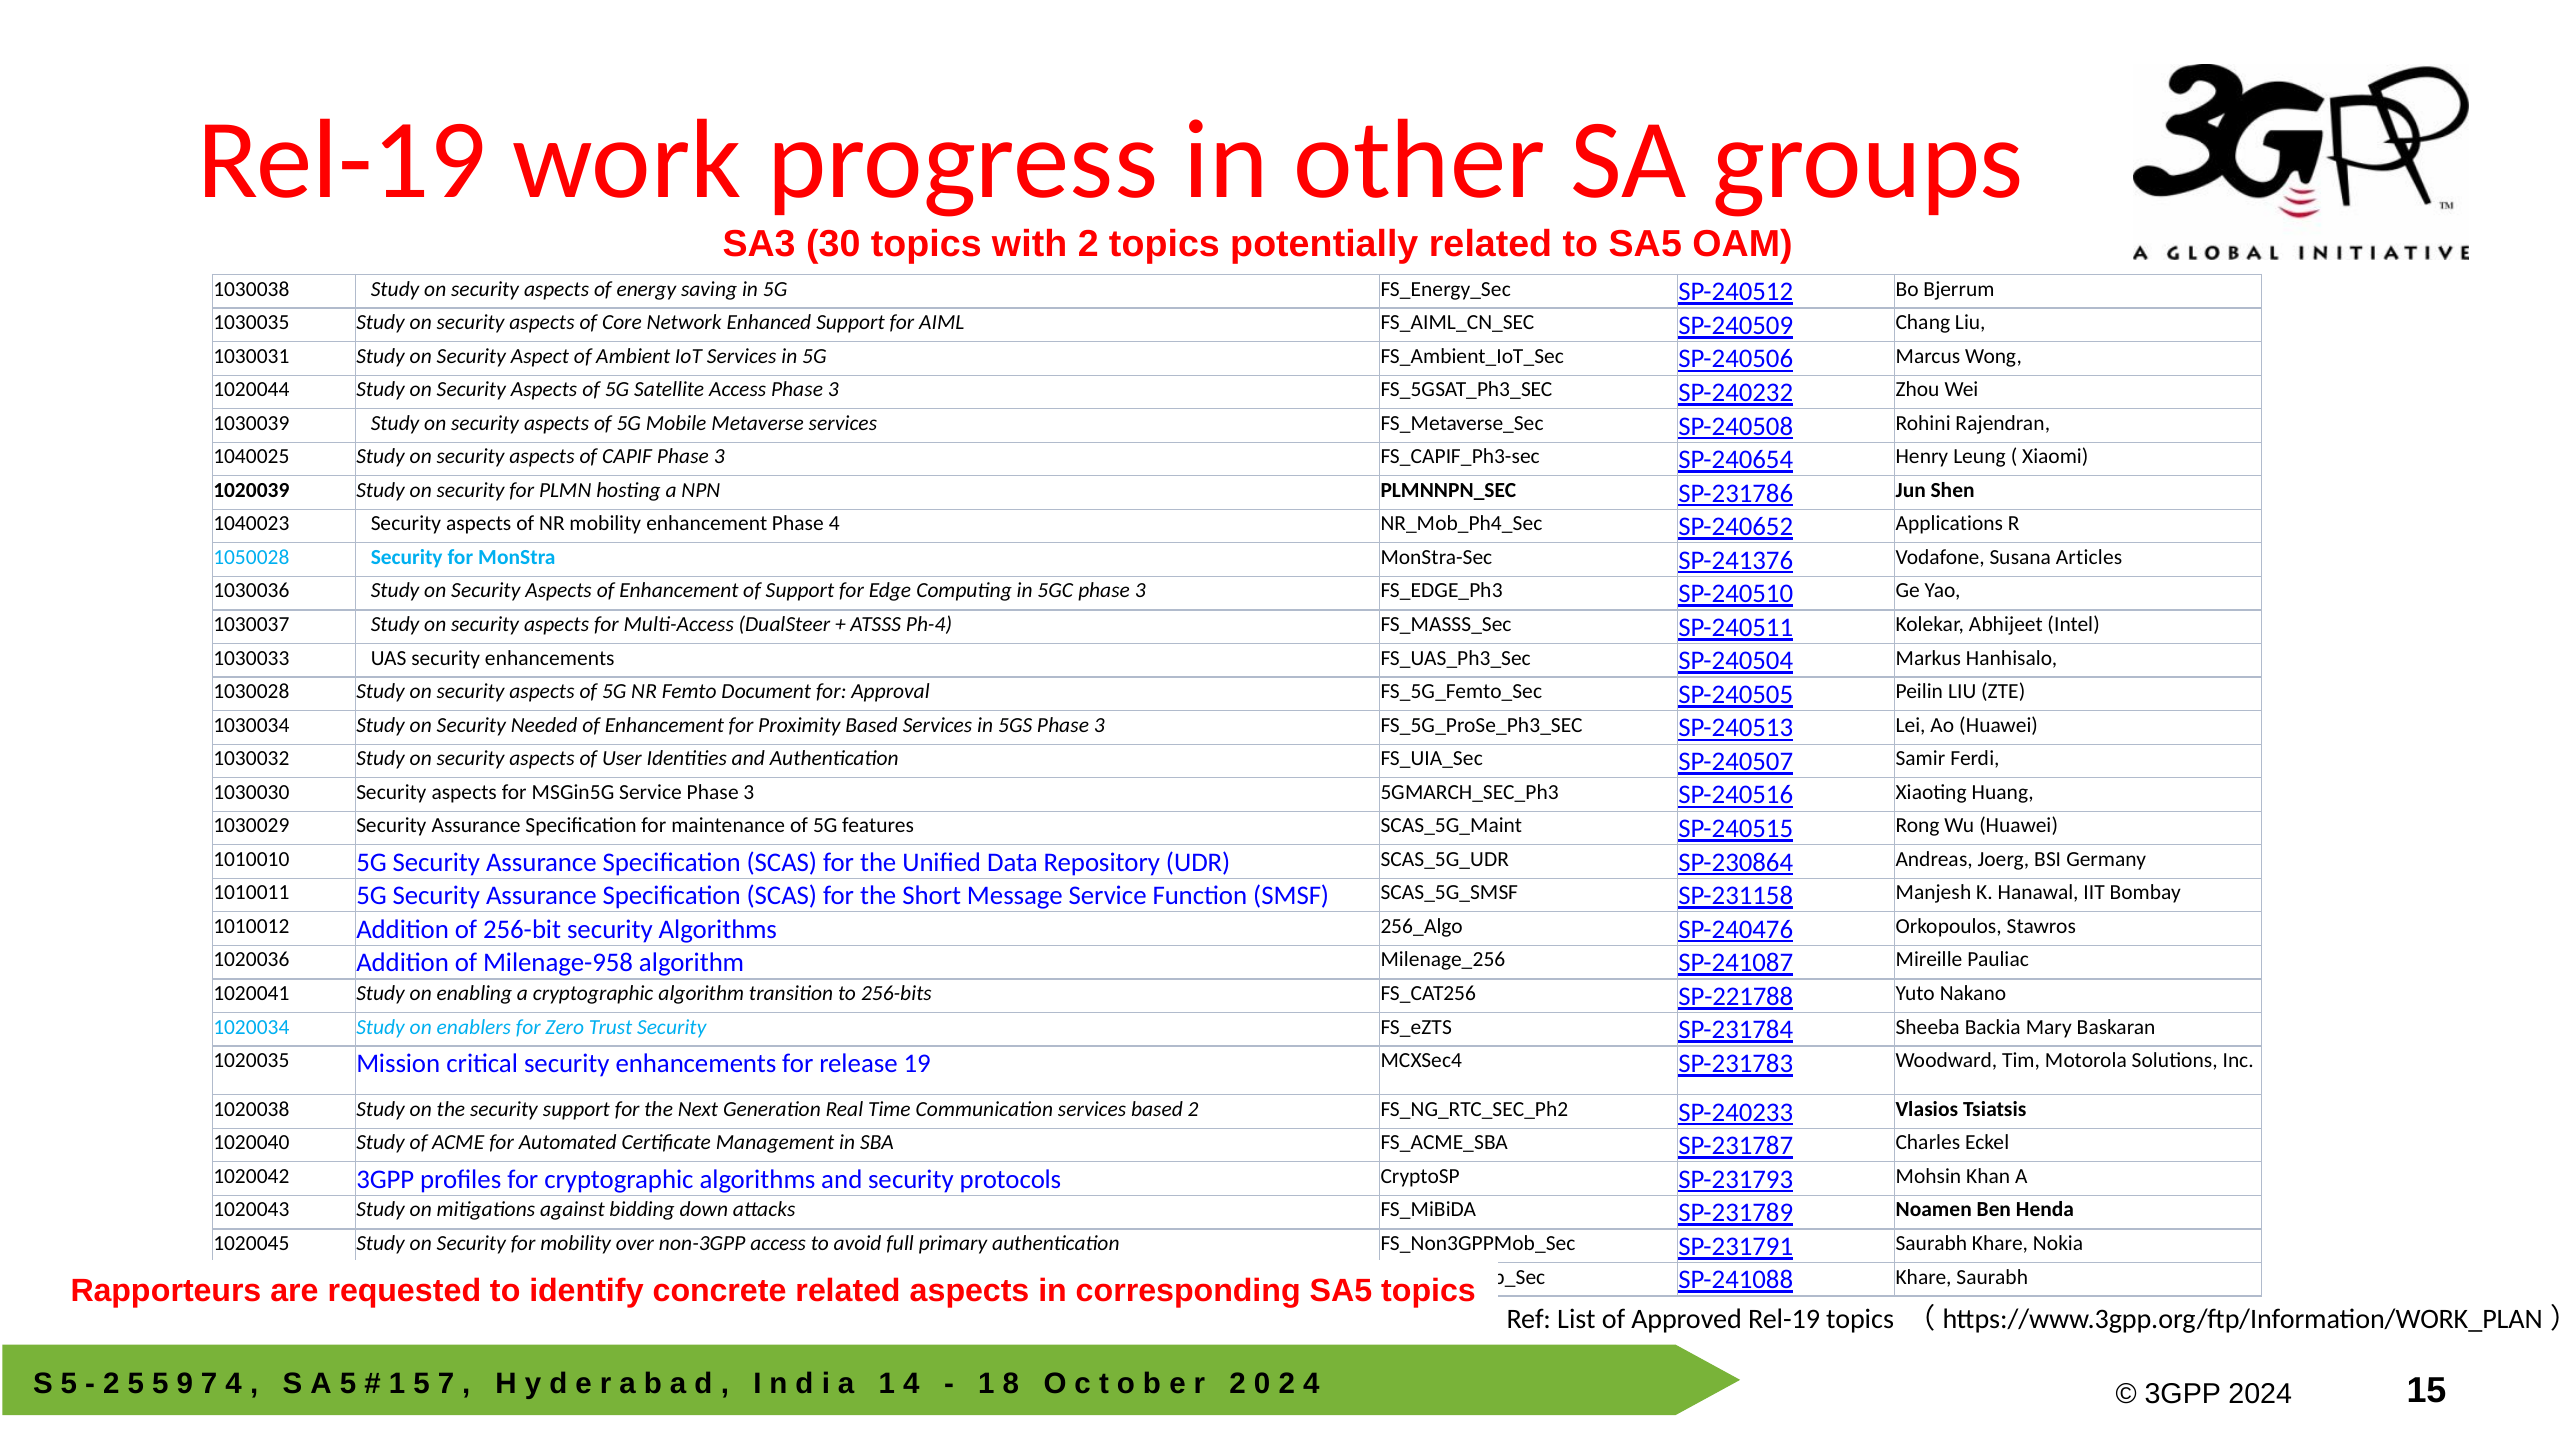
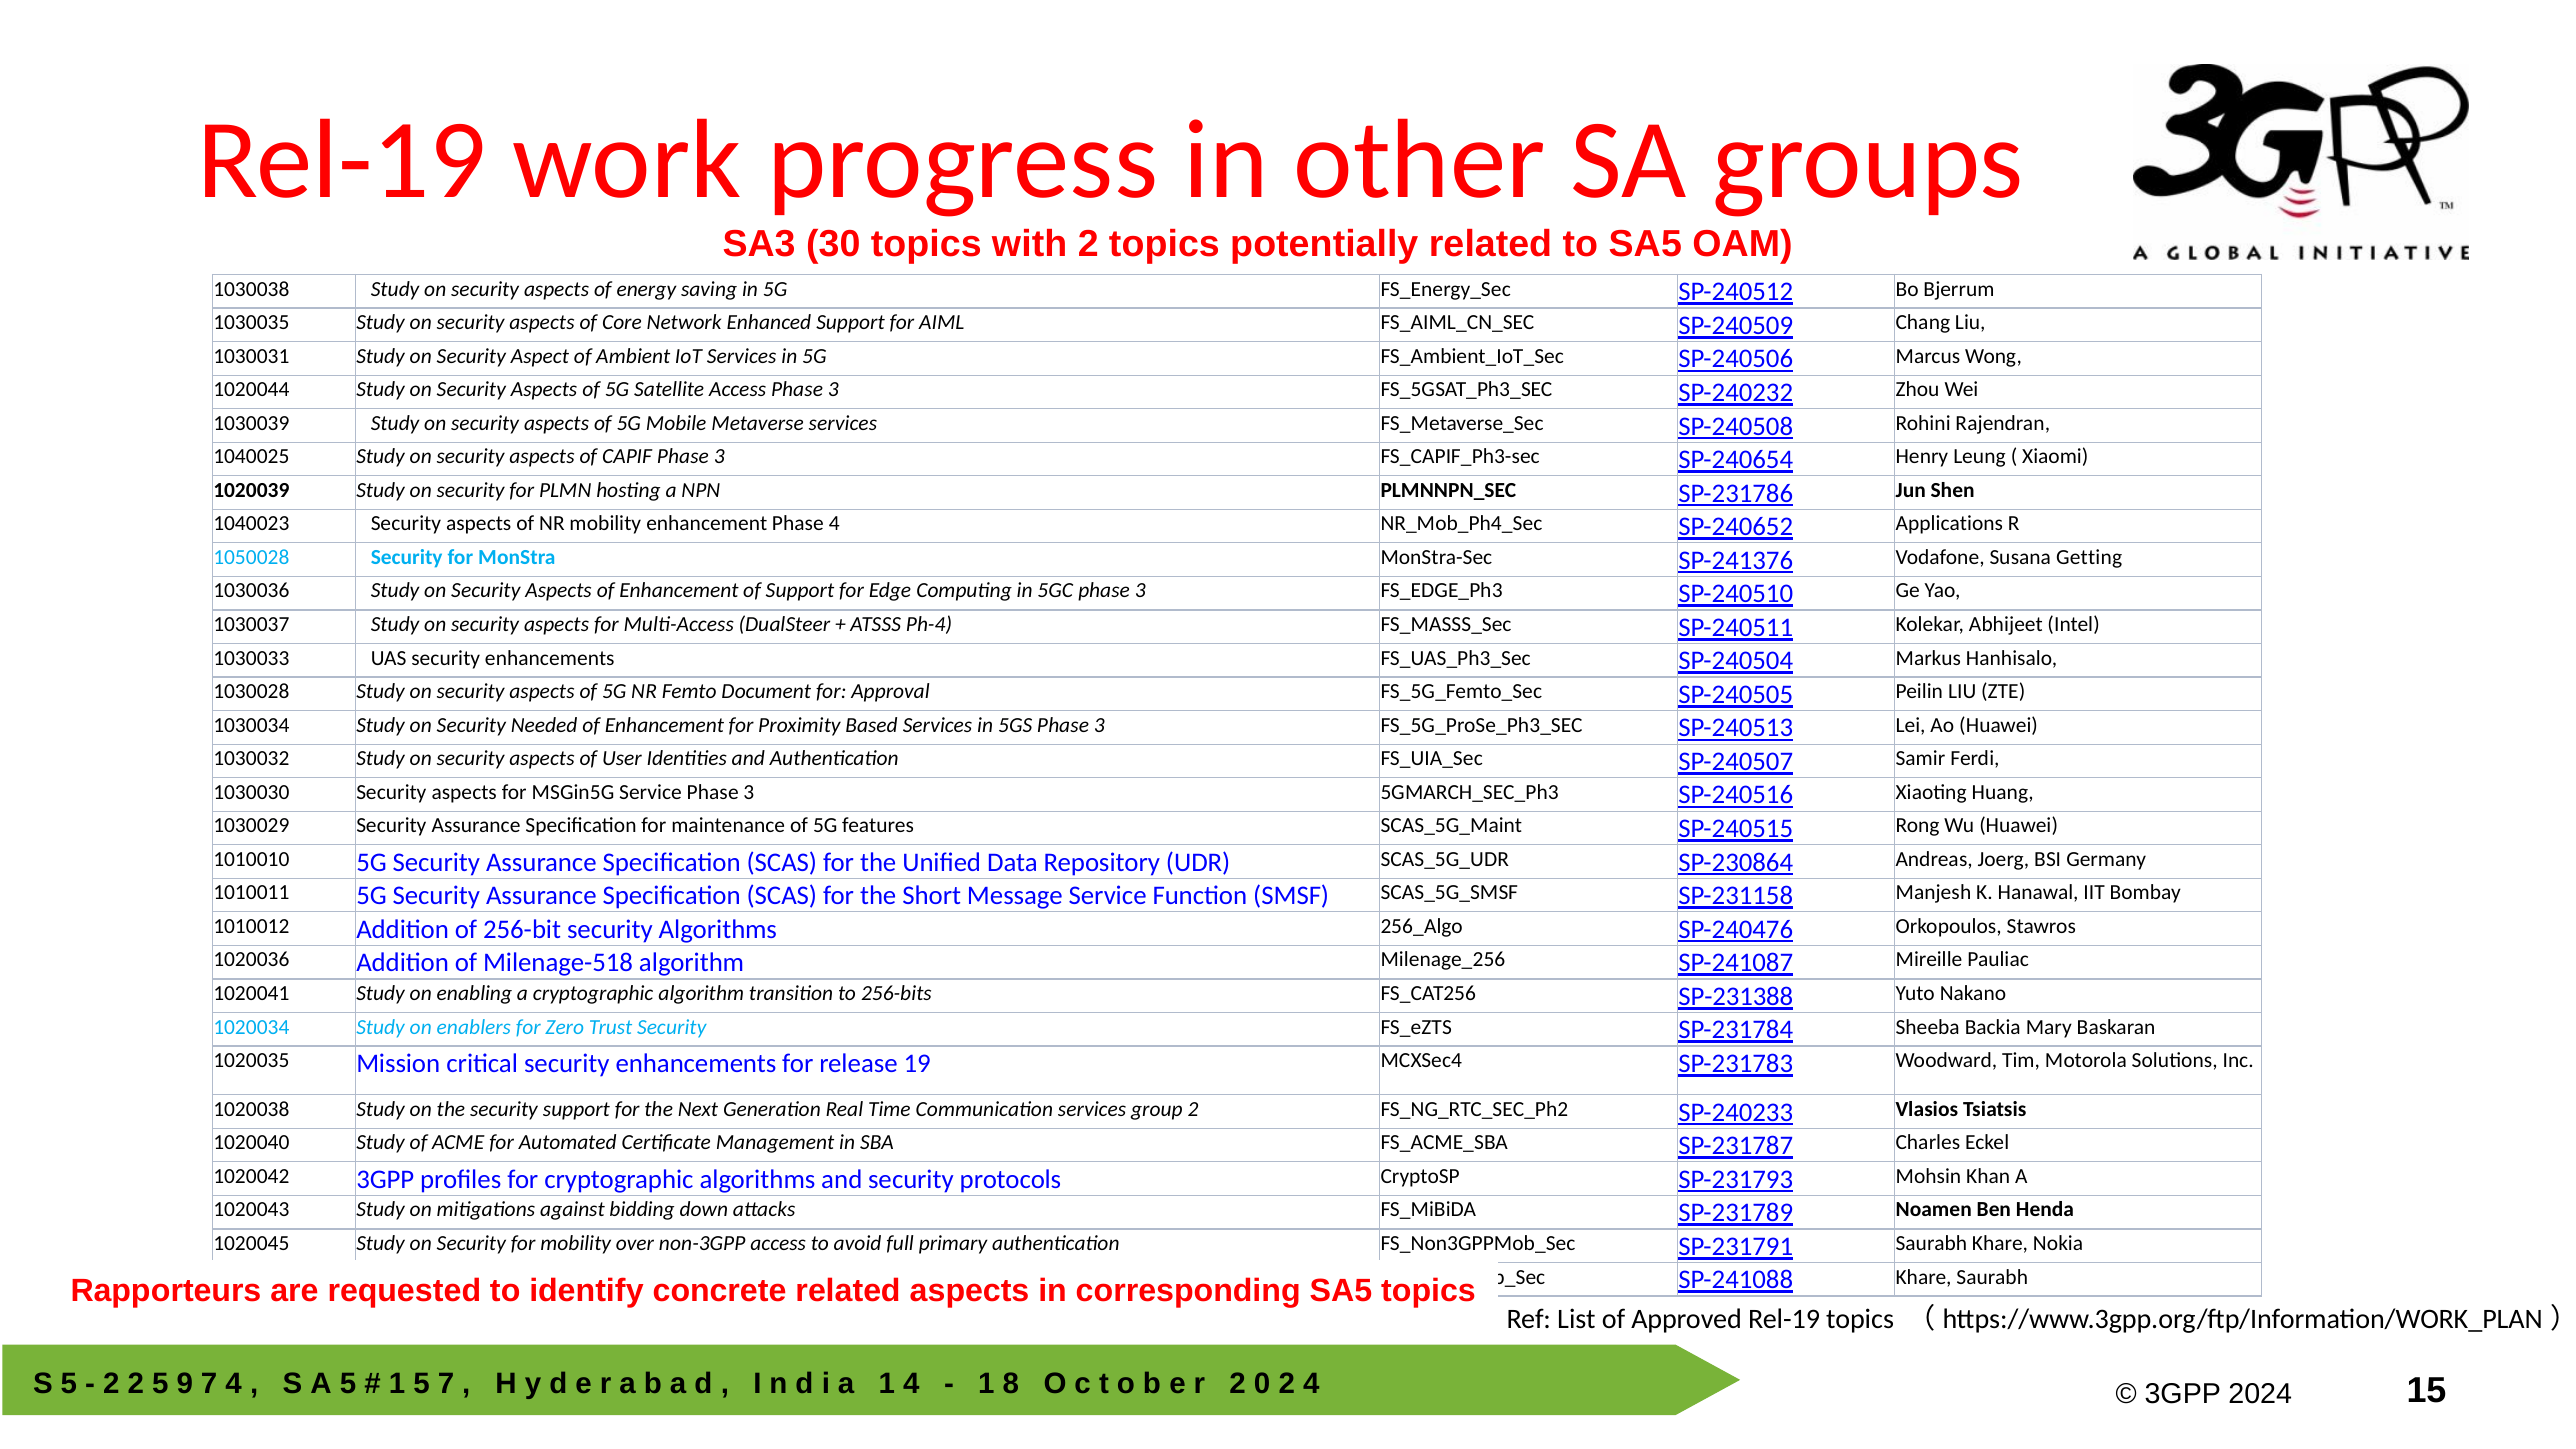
Articles: Articles -> Getting (2089, 557)
Milenage-958: Milenage-958 -> Milenage-518 (558, 963)
SP-221788: SP-221788 -> SP-231388 (1736, 996)
services based: based -> group (1157, 1109)
2 5: 5 -> 2 (136, 1384)
